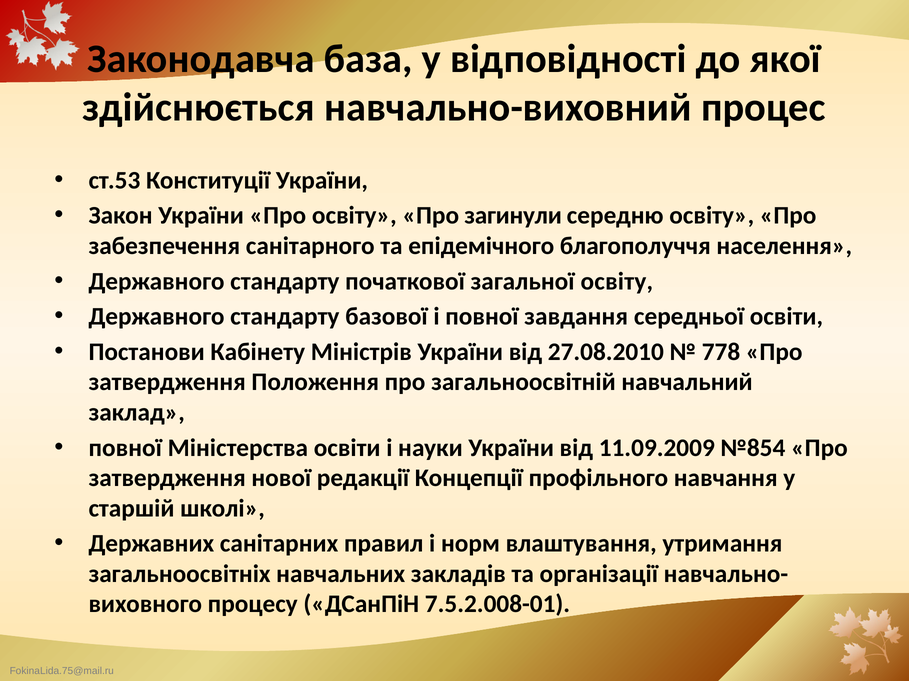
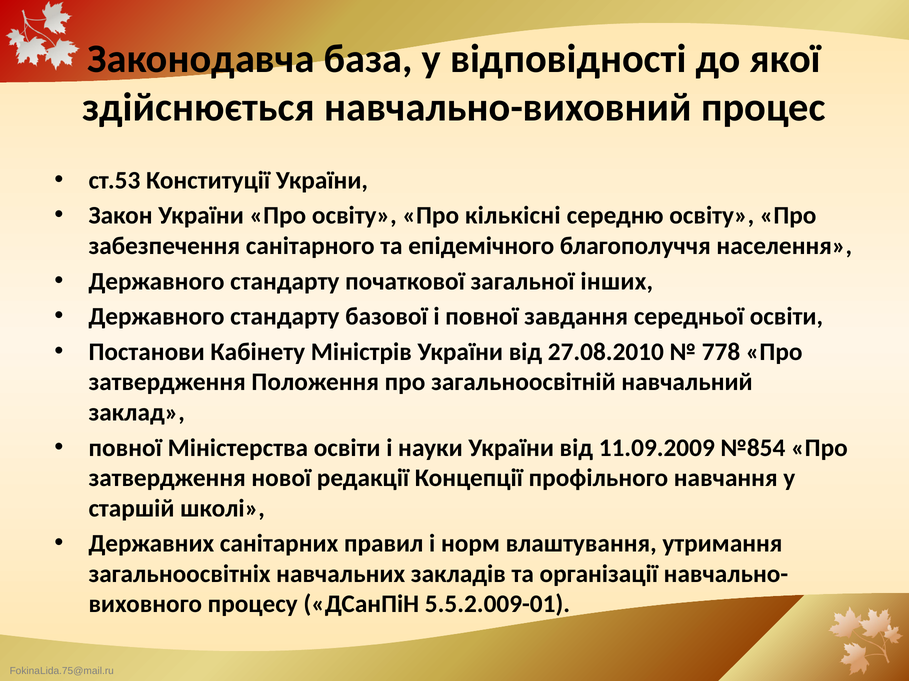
загинули: загинули -> кількісні (513, 216)
загальної освіту: освіту -> інших (617, 282)
7.5.2.008-01: 7.5.2.008-01 -> 5.5.2.009-01 (497, 605)
